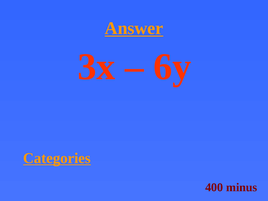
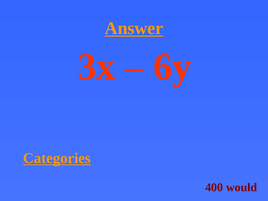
minus: minus -> would (242, 187)
